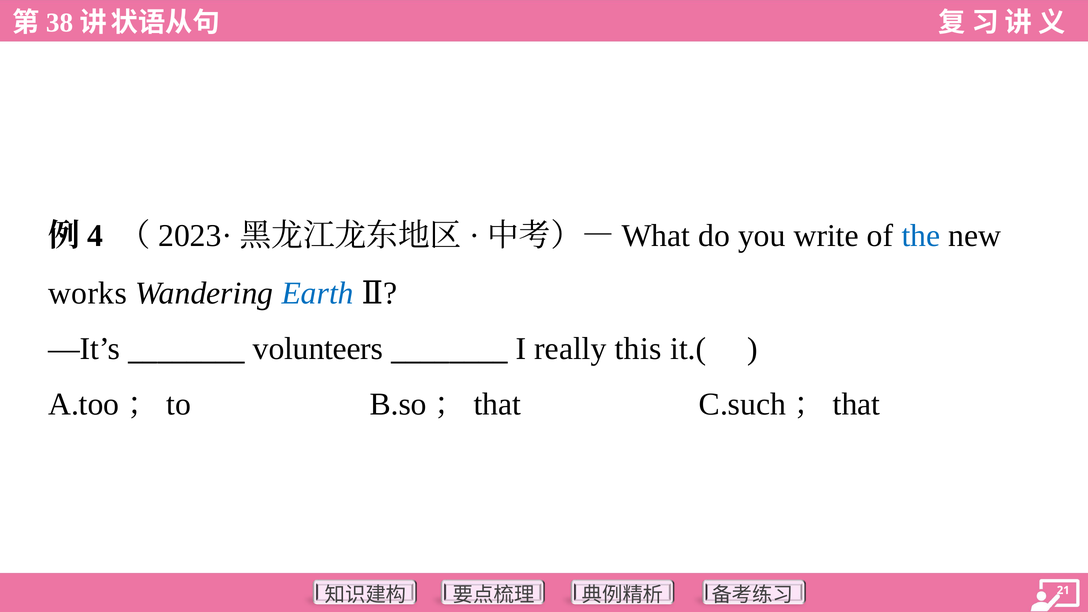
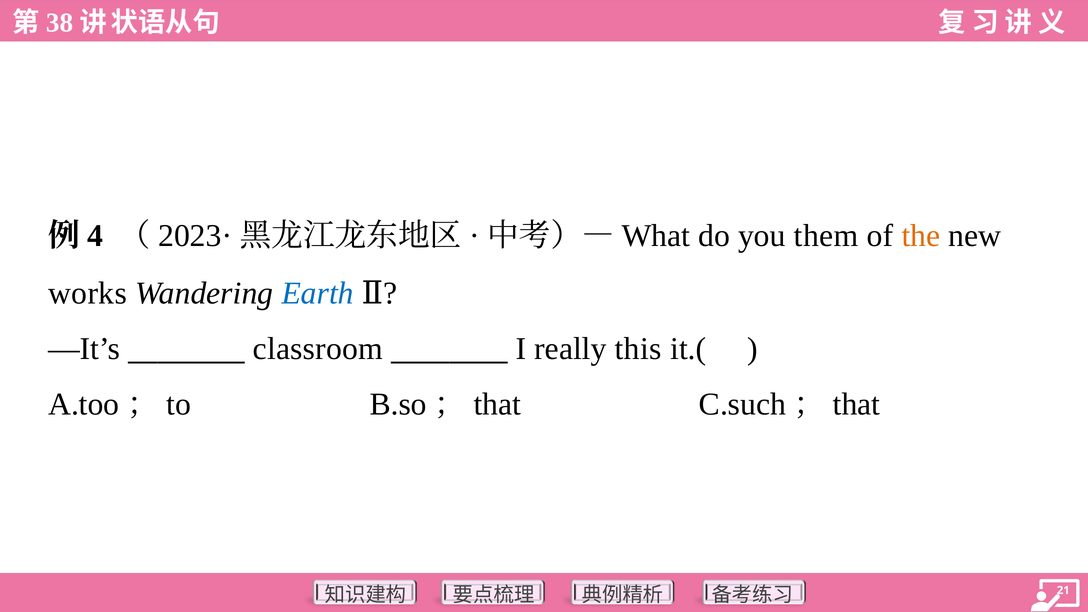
write: write -> them (826, 236)
the colour: blue -> orange (921, 236)
volunteers: volunteers -> classroom (318, 349)
